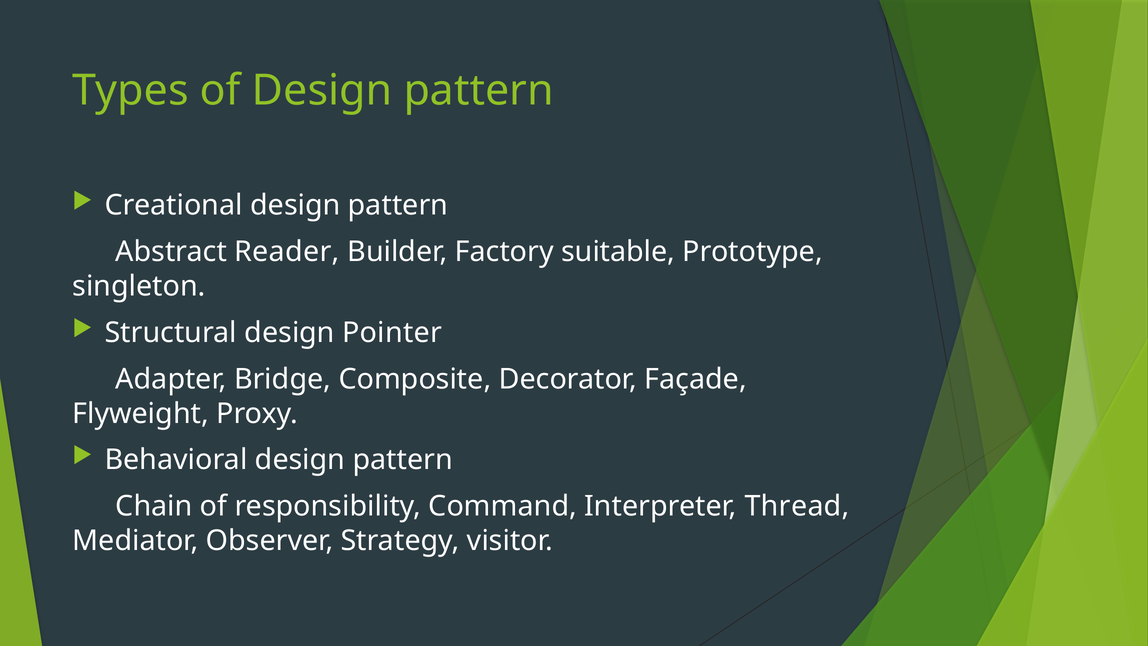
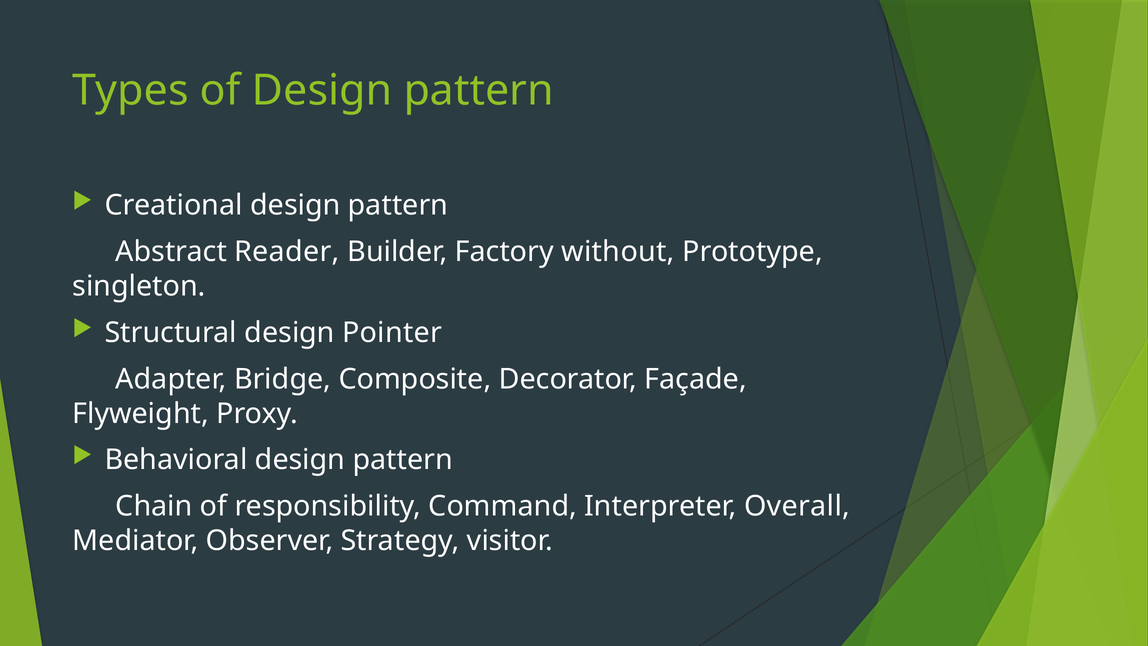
suitable: suitable -> without (618, 252)
Thread: Thread -> Overall (797, 506)
